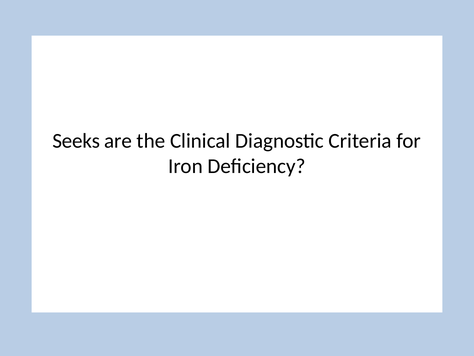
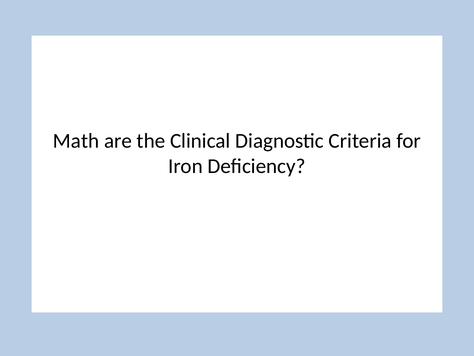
Seeks: Seeks -> Math (76, 141)
